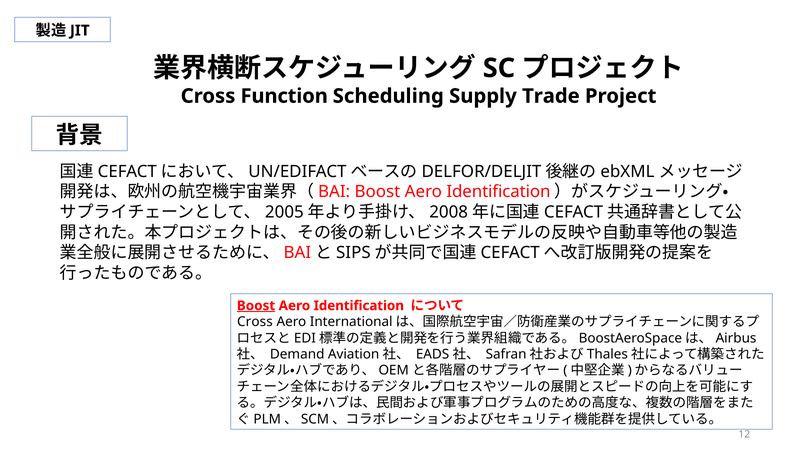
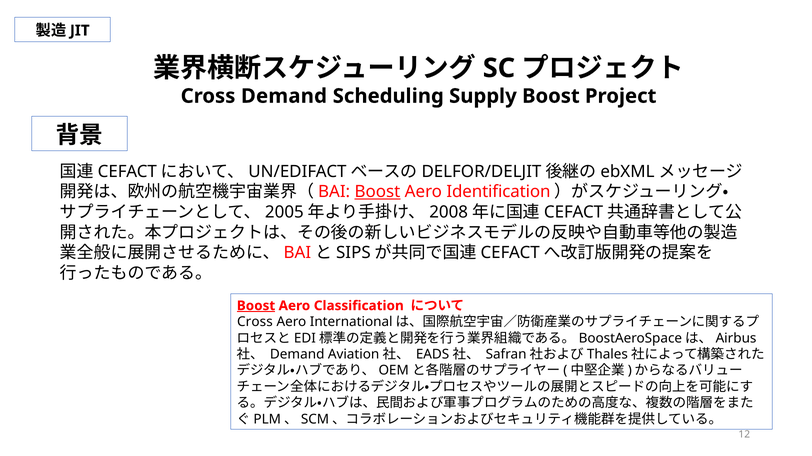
Cross Function: Function -> Demand (284, 96)
Supply Trade: Trade -> Boost (551, 96)
Boost underline: none -> present (377, 192)
Identification: Identification -> Classification (359, 306)
